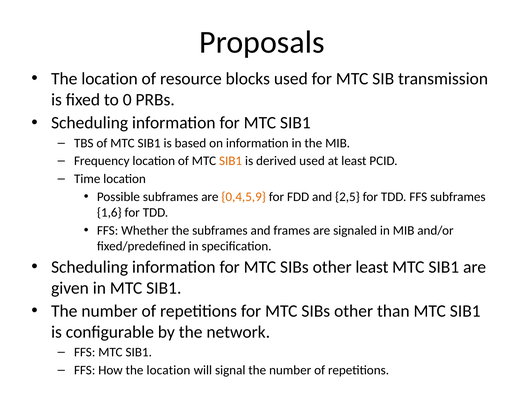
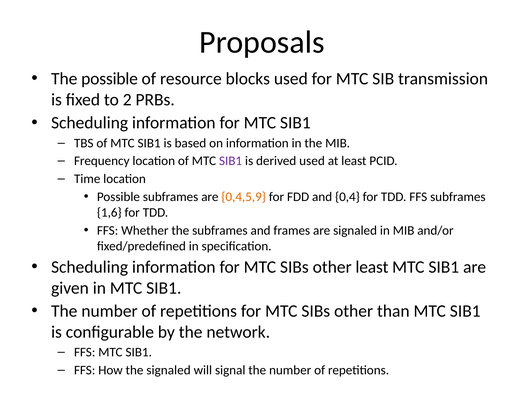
location: location -> possible (110, 79)
0: 0 -> 2 (127, 100)
SIB1 colour: orange -> purple (231, 161)
2,5: 2,5 -> 0,4 (347, 197)
How the location: location -> signaled (168, 370)
